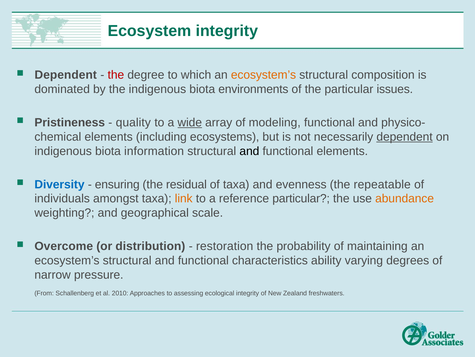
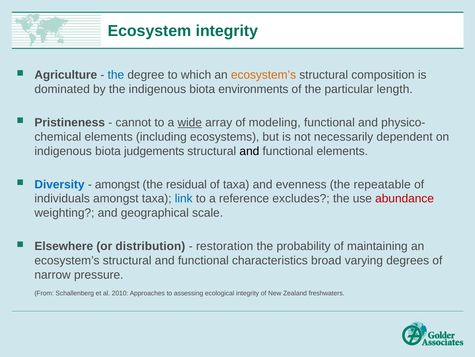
Dependent: Dependent -> Agriculture (66, 75)
the colour: red -> blue (116, 75)
issues: issues -> length (395, 89)
quality: quality -> cannot (133, 122)
dependent underline: present -> none (405, 137)
information: information -> judgements (154, 151)
ensuring: ensuring -> amongst (117, 184)
link colour: orange -> blue (184, 198)
reference particular: particular -> excludes (301, 198)
abundance colour: orange -> red (405, 198)
Overcome: Overcome -> Elsewhere (64, 246)
ability: ability -> broad (326, 260)
